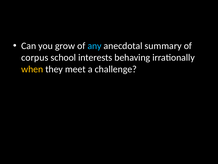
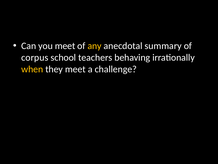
you grow: grow -> meet (65, 46)
any colour: light blue -> yellow (95, 46)
interests: interests -> teachers (95, 57)
